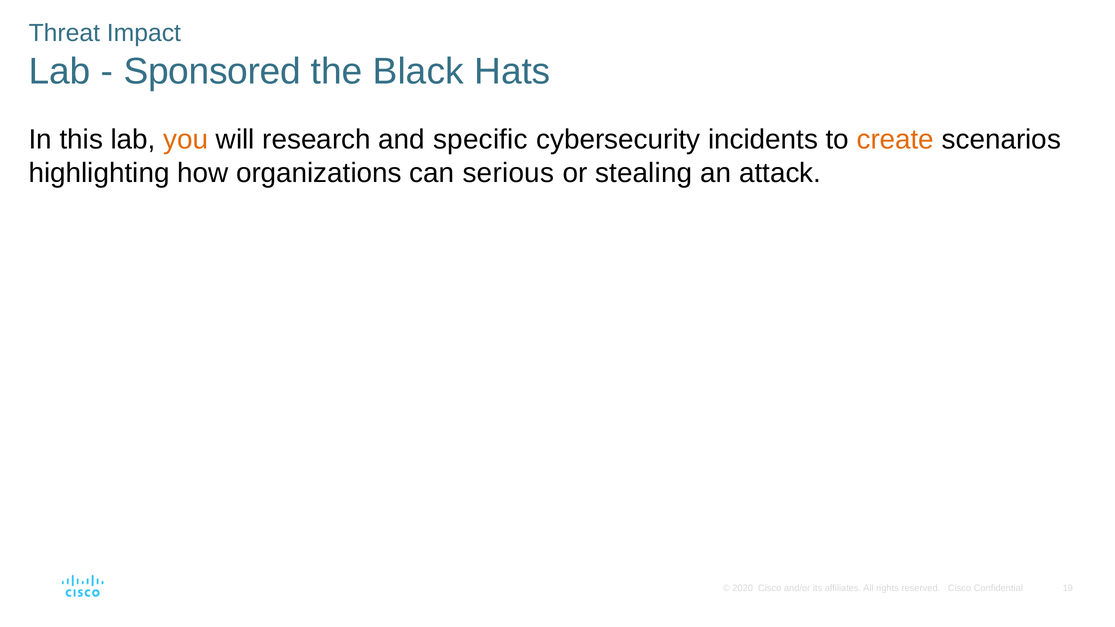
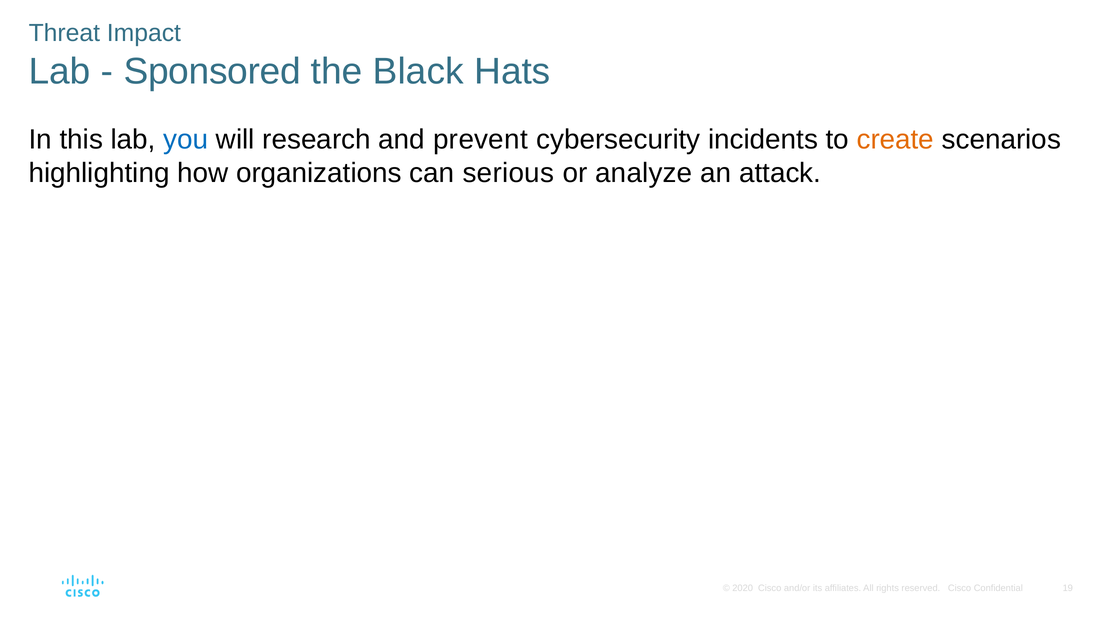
you colour: orange -> blue (186, 140)
specific: specific -> prevent (480, 140)
stealing: stealing -> analyze (644, 173)
